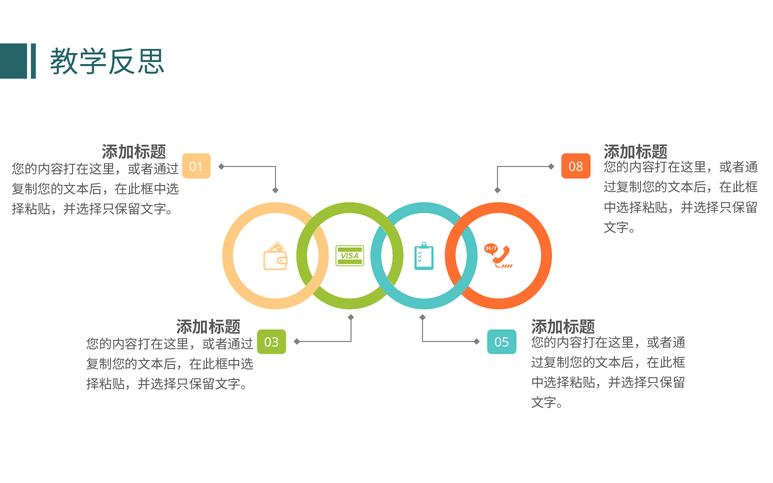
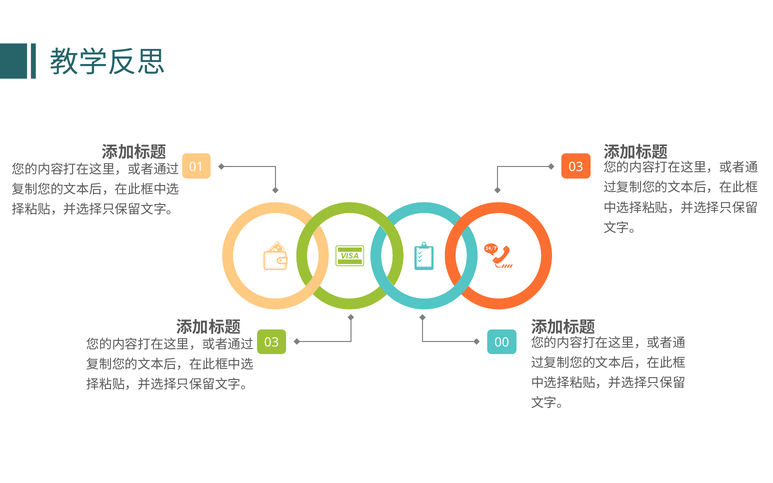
01 08: 08 -> 03 (576, 167)
05: 05 -> 00 (502, 343)
